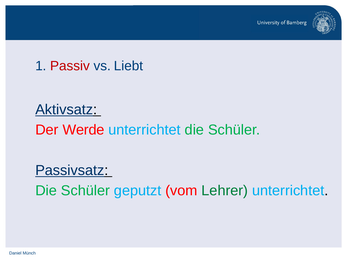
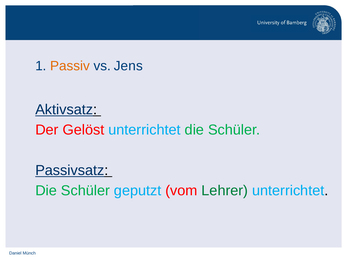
Passiv colour: red -> orange (70, 66)
Liebt: Liebt -> Jens (128, 66)
Werde: Werde -> Gelöst (83, 130)
